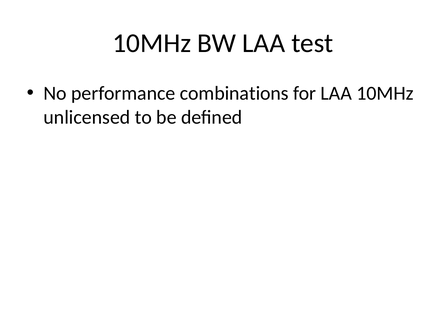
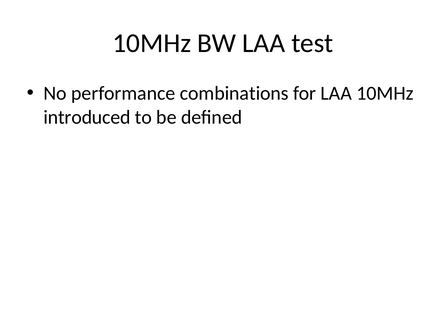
unlicensed: unlicensed -> introduced (87, 117)
